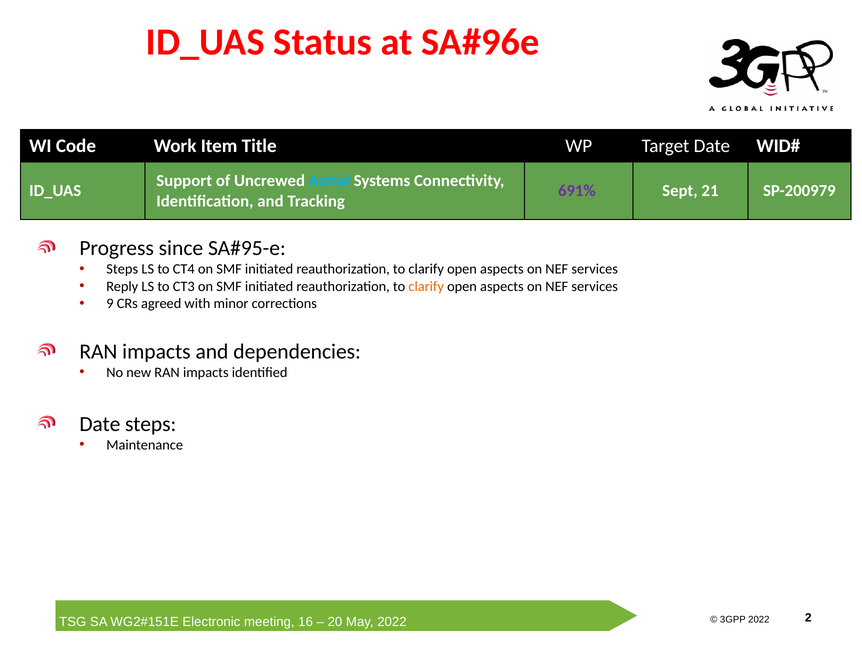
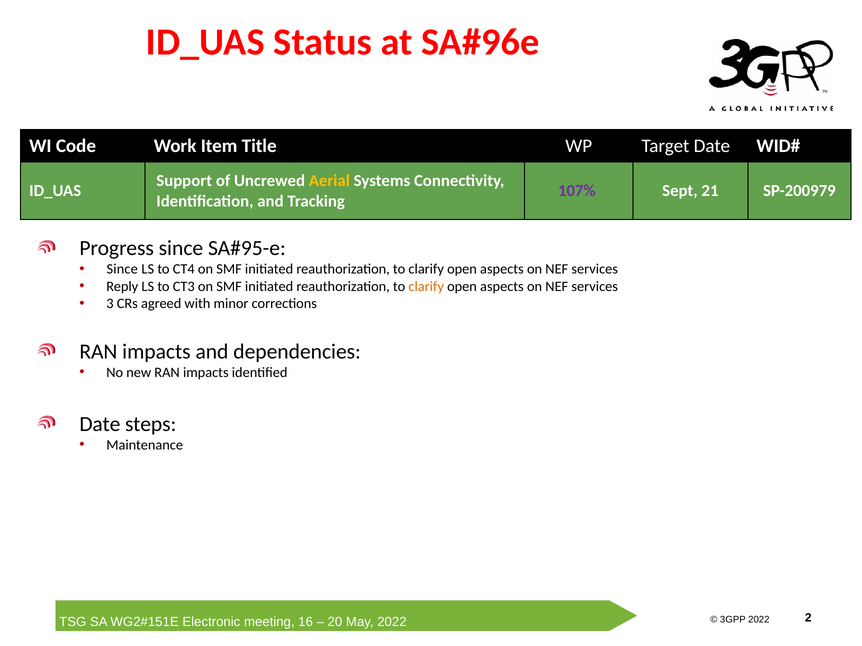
Aerial colour: light blue -> yellow (329, 181)
691%: 691% -> 107% (577, 191)
Steps: Steps -> Since (122, 269)
9: 9 -> 3 (110, 304)
